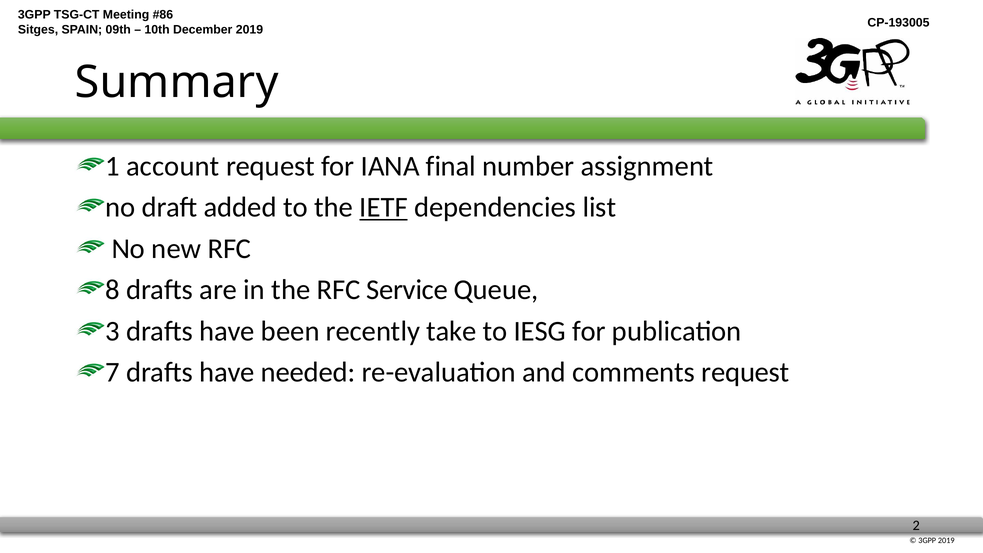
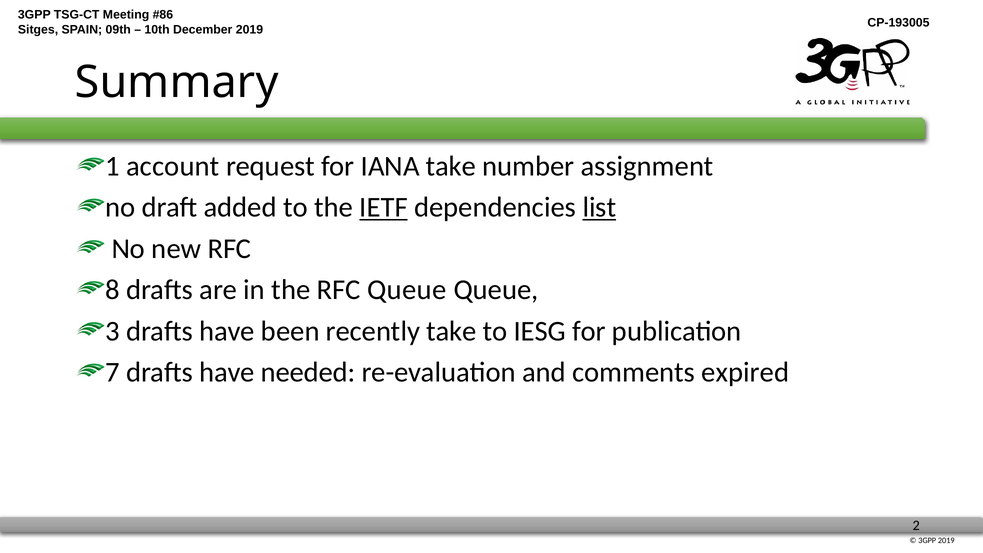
IANA final: final -> take (451, 166)
list underline: none -> present (599, 207)
RFC Service: Service -> Queue (407, 290)
comments request: request -> expired (745, 372)
